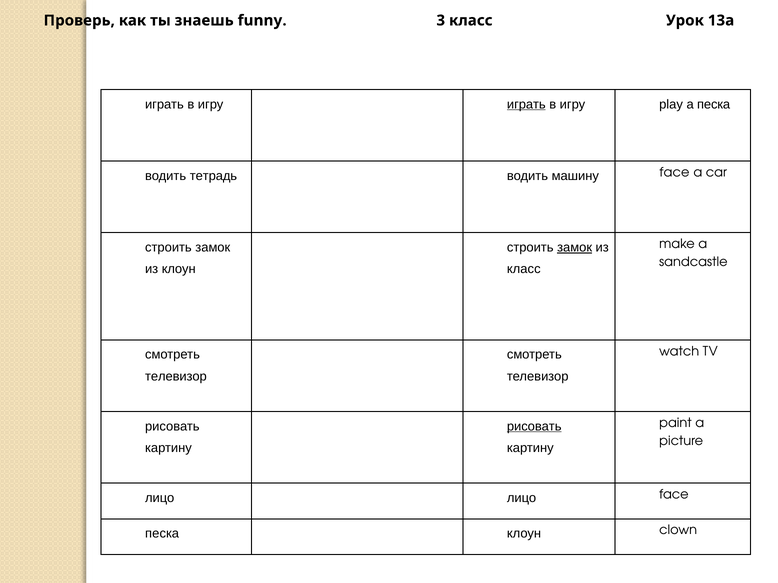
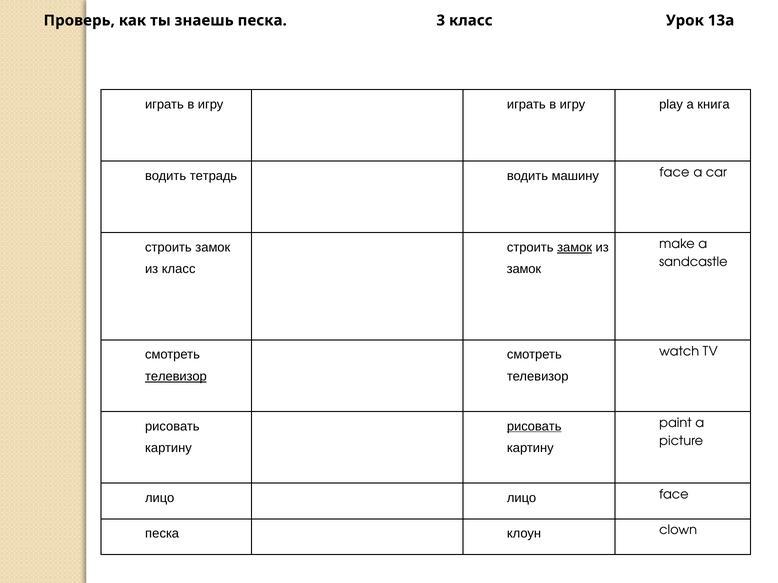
знаешь funny: funny -> песка (262, 20)
играть underline: present -> none (526, 104)
a песка: песка -> книга (713, 104)
из клоун: клоун -> класс (179, 269)
класс: класс -> замок (524, 269)
телевизор underline: none -> present (176, 377)
